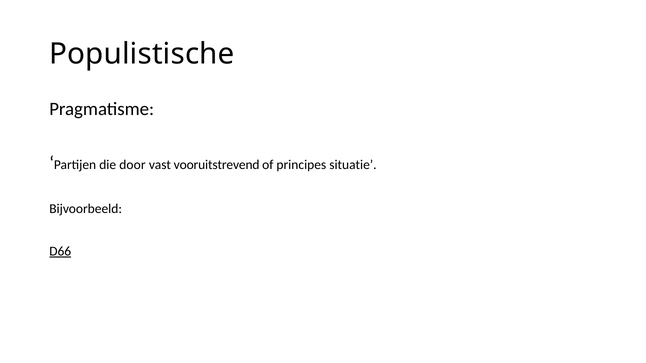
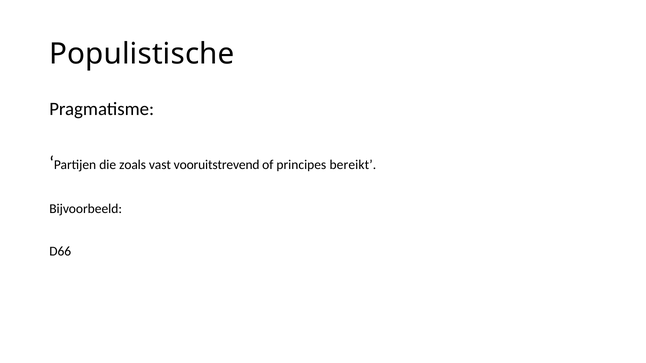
door: door -> zoals (133, 165)
situatie: situatie -> bereikt (353, 165)
D66 underline: present -> none (60, 251)
